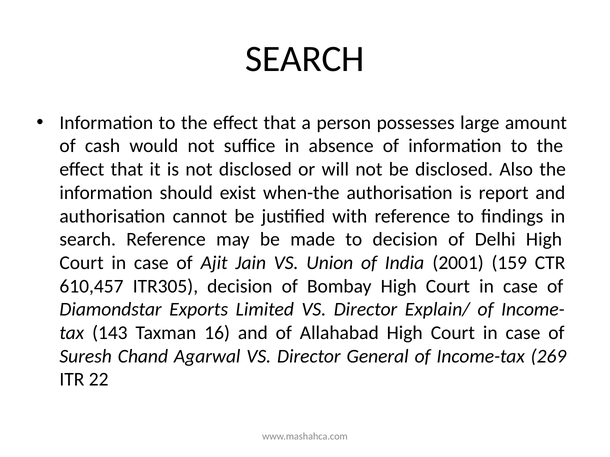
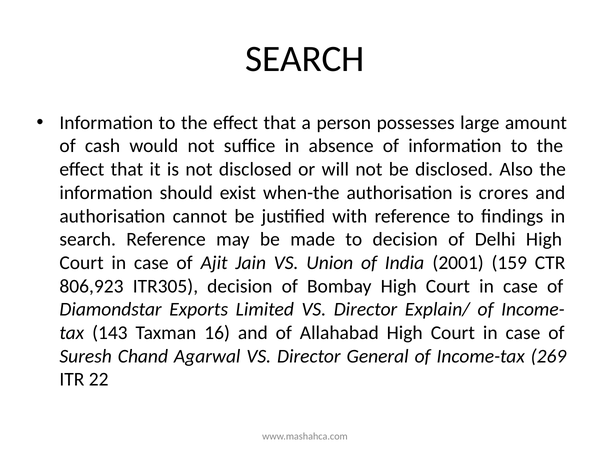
report: report -> crores (504, 193)
610,457: 610,457 -> 806,923 (92, 286)
